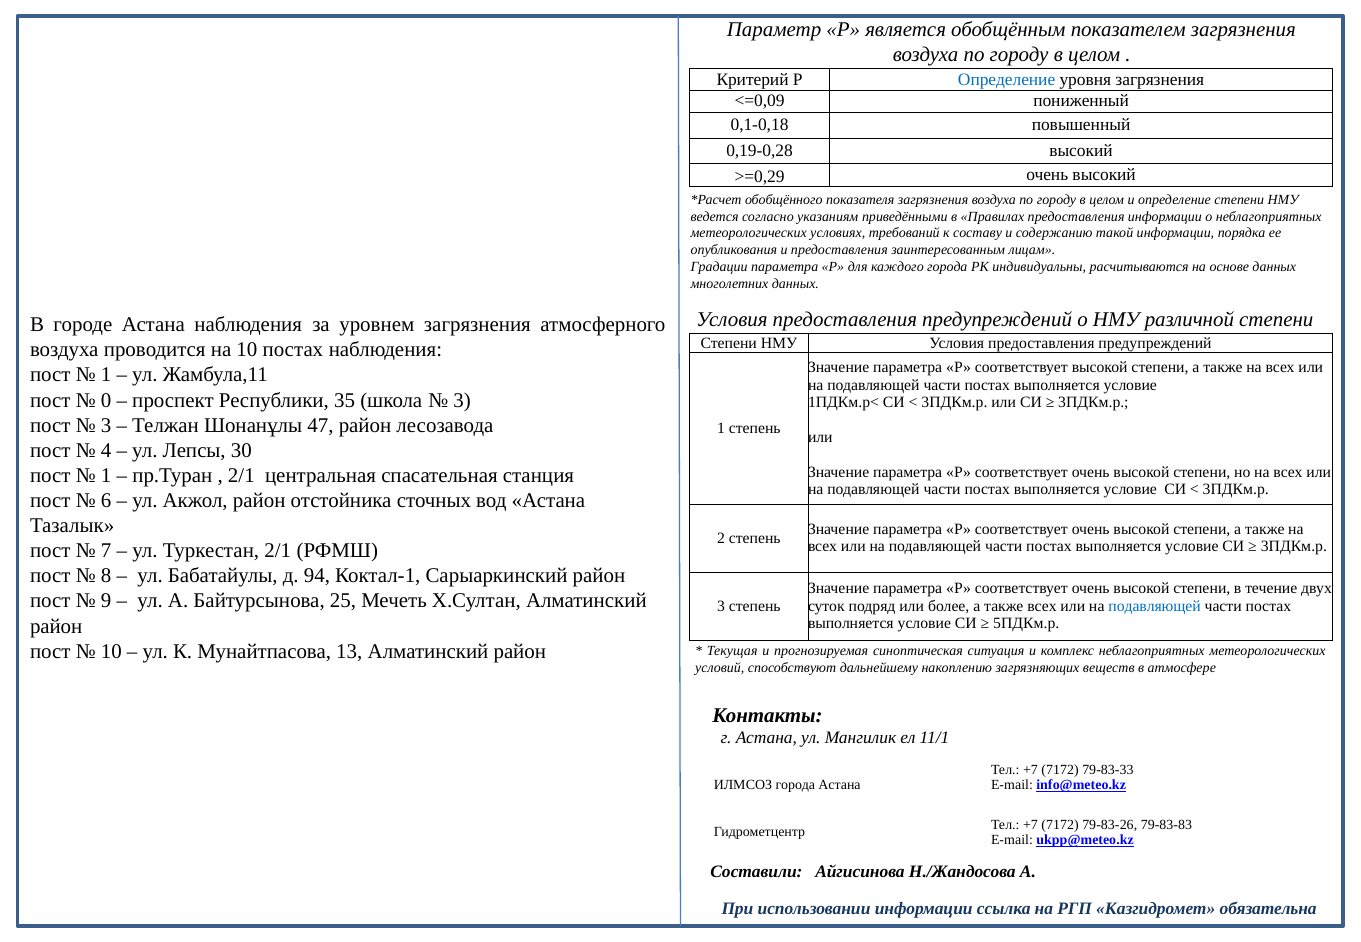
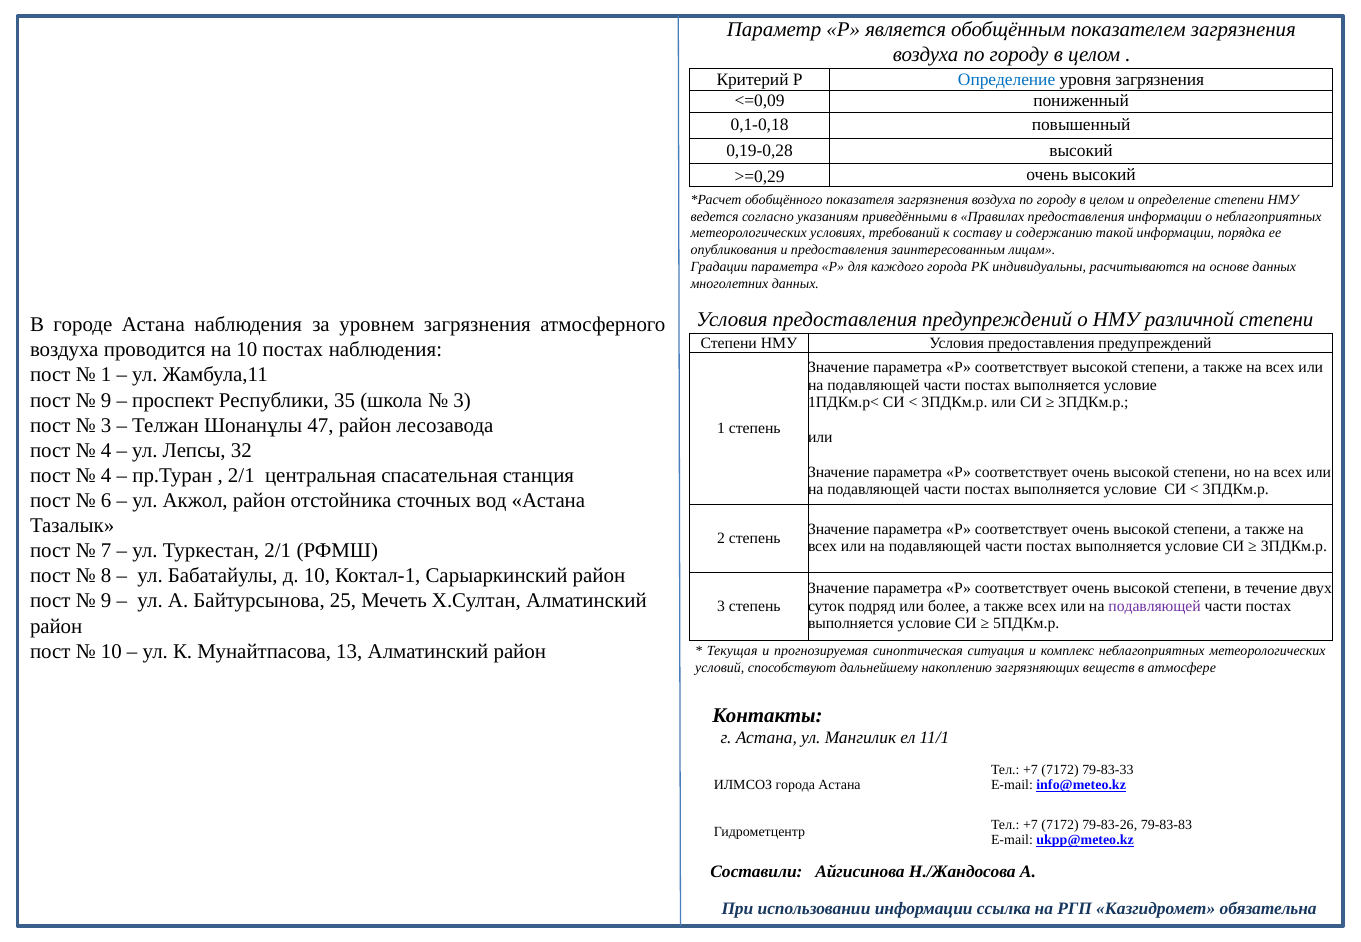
0: 0 -> 9 (106, 400)
30: 30 -> 32 (241, 450)
1: 1 -> 4 (106, 476)
д 94: 94 -> 10 (317, 576)
подавляющей colour: blue -> purple (1155, 606)
